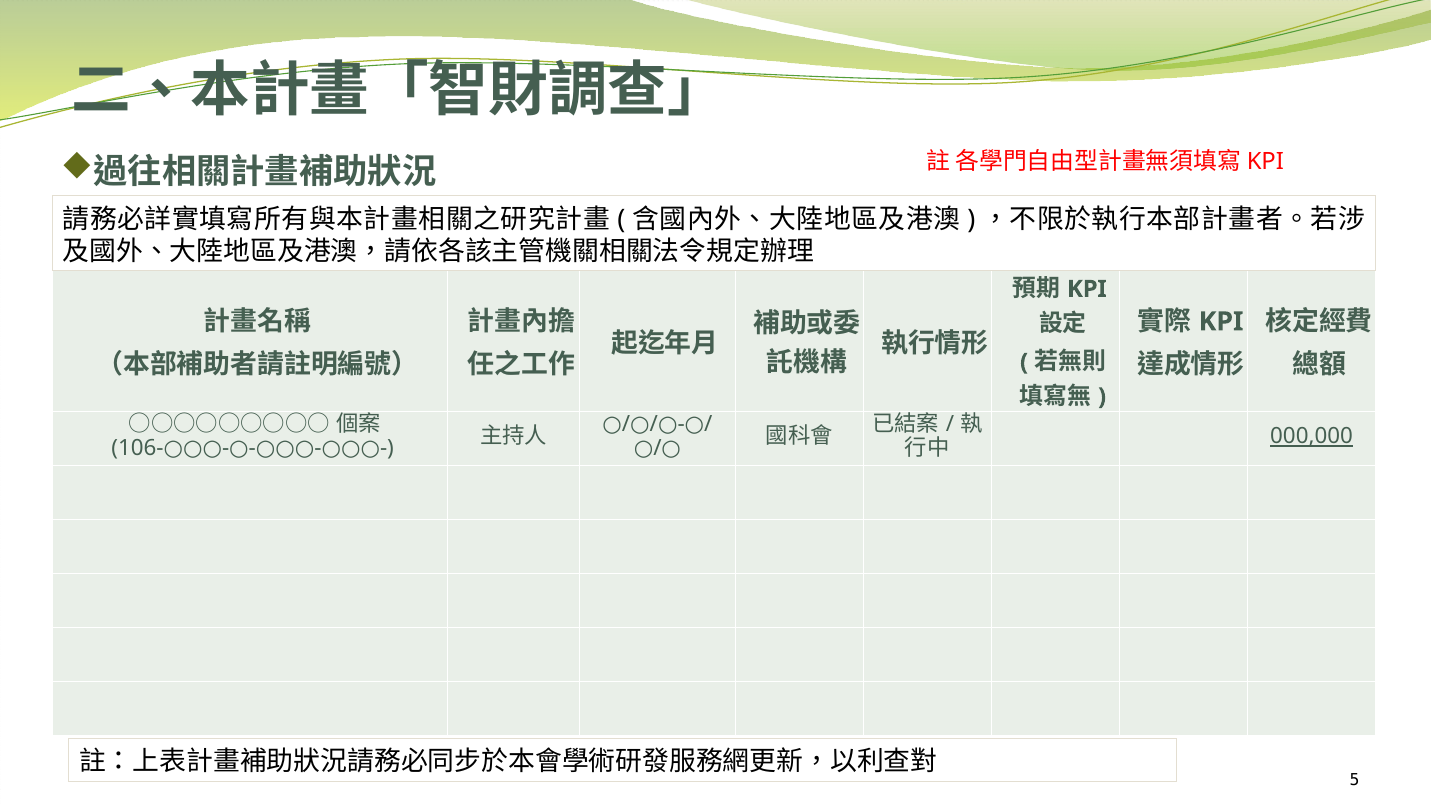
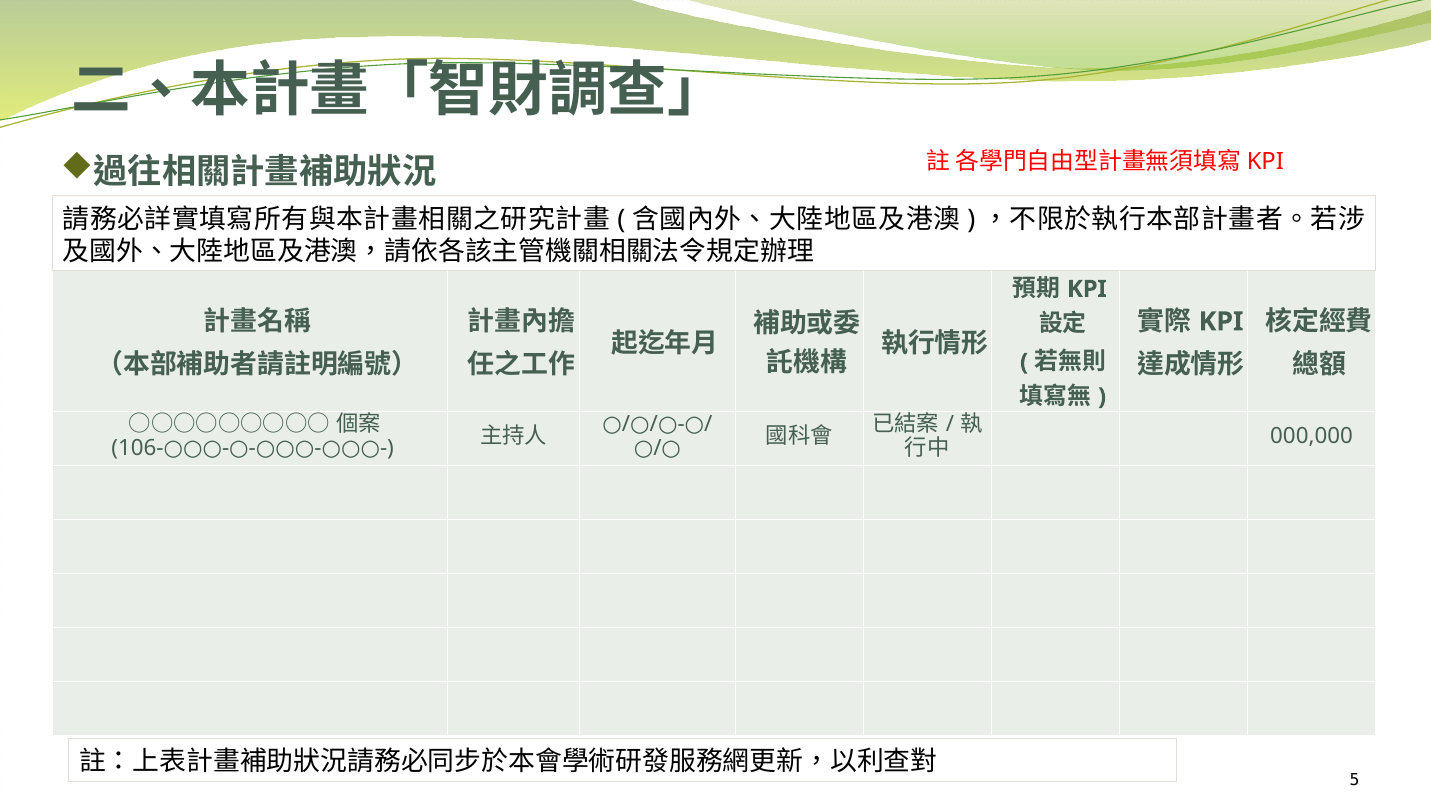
000,000 underline: present -> none (1312, 436)
